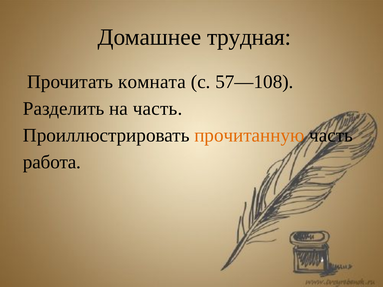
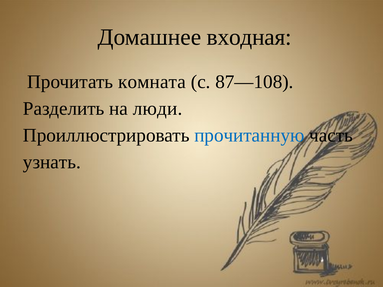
трудная: трудная -> входная (249, 37)
57—108: 57—108 -> 87—108 (254, 82)
на часть: часть -> люди (158, 109)
прочитанную colour: orange -> blue (249, 135)
работа: работа -> узнать (52, 162)
